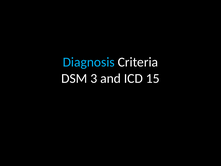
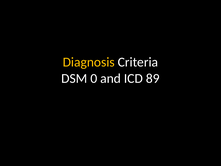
Diagnosis colour: light blue -> yellow (89, 62)
3: 3 -> 0 (94, 78)
15: 15 -> 89 (153, 78)
